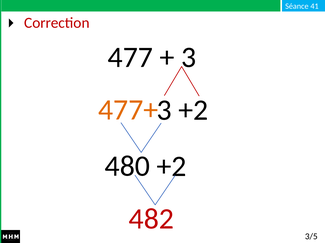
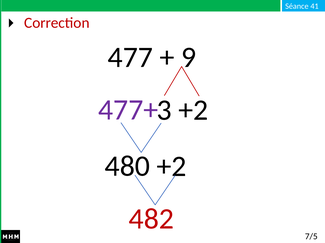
3: 3 -> 9 (189, 58)
477+ colour: orange -> purple (128, 110)
3/5: 3/5 -> 7/5 (311, 237)
